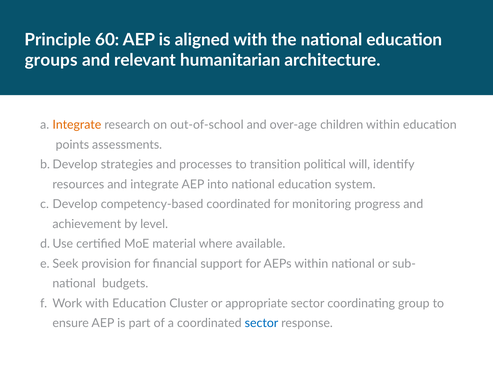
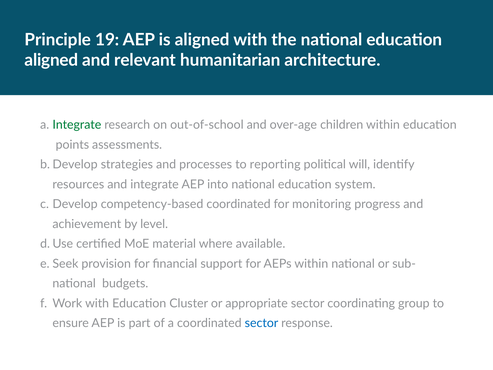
60: 60 -> 19 (107, 40)
groups: groups -> aligned (51, 60)
Integrate colour: orange -> green (77, 125)
transition: transition -> reporting (275, 164)
